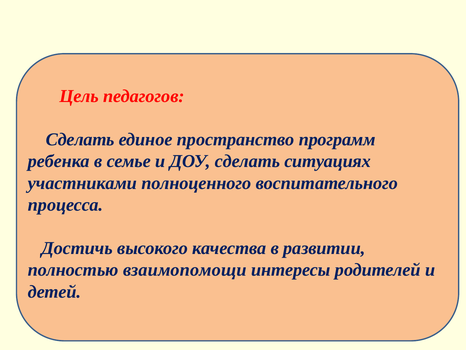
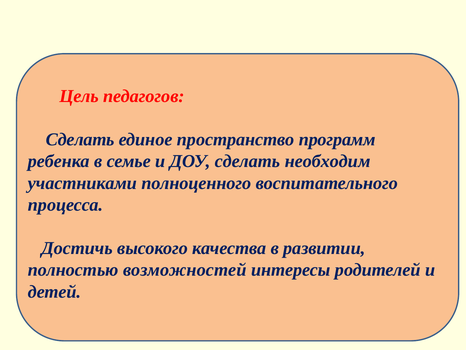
ситуациях: ситуациях -> необходим (328, 161)
взаимопомощи: взаимопомощи -> возможностей (185, 270)
